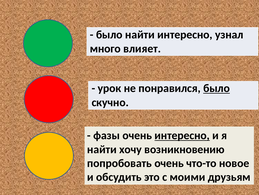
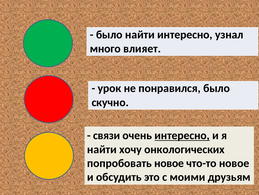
было underline: present -> none (217, 88)
фазы: фазы -> связи (107, 135)
возникновению: возникновению -> онкологических (184, 149)
попробовать очень: очень -> новое (169, 163)
